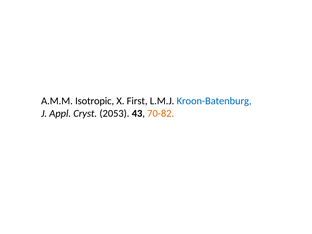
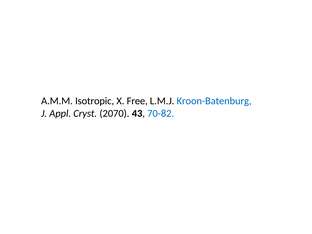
First: First -> Free (137, 101)
2053: 2053 -> 2070 (114, 113)
70-82 colour: orange -> blue (161, 113)
